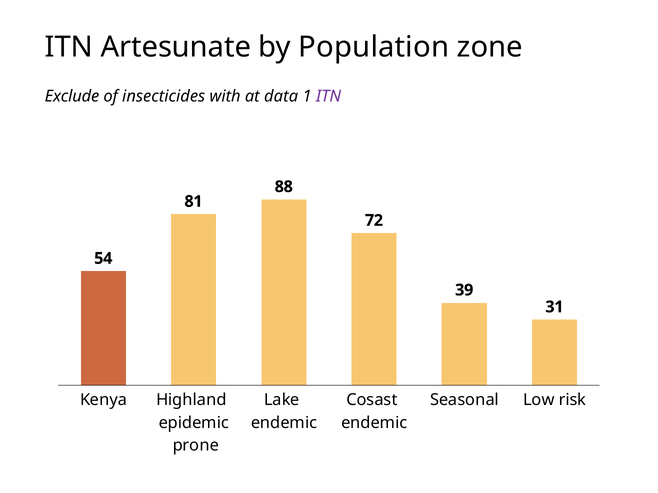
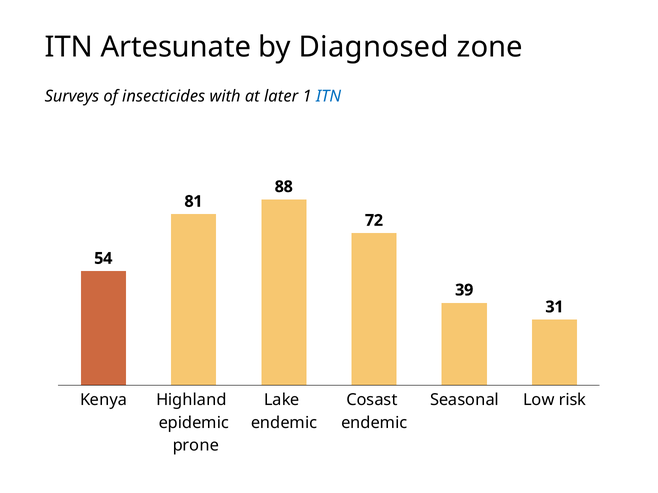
Population: Population -> Diagnosed (374, 47)
Exclude: Exclude -> Surveys (72, 97)
data: data -> later (281, 97)
ITN colour: purple -> blue (329, 97)
